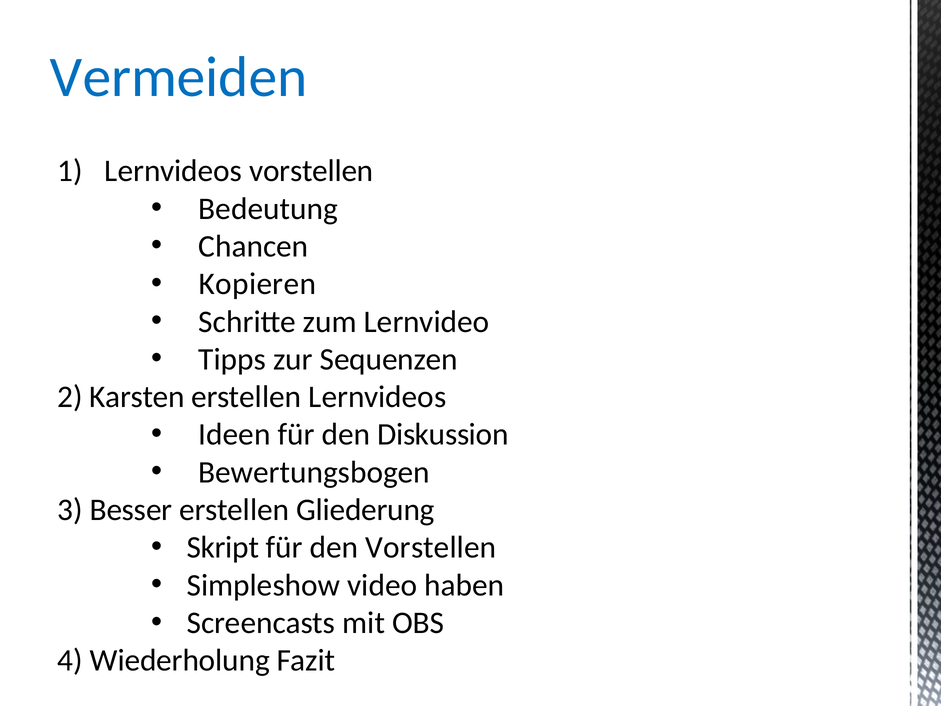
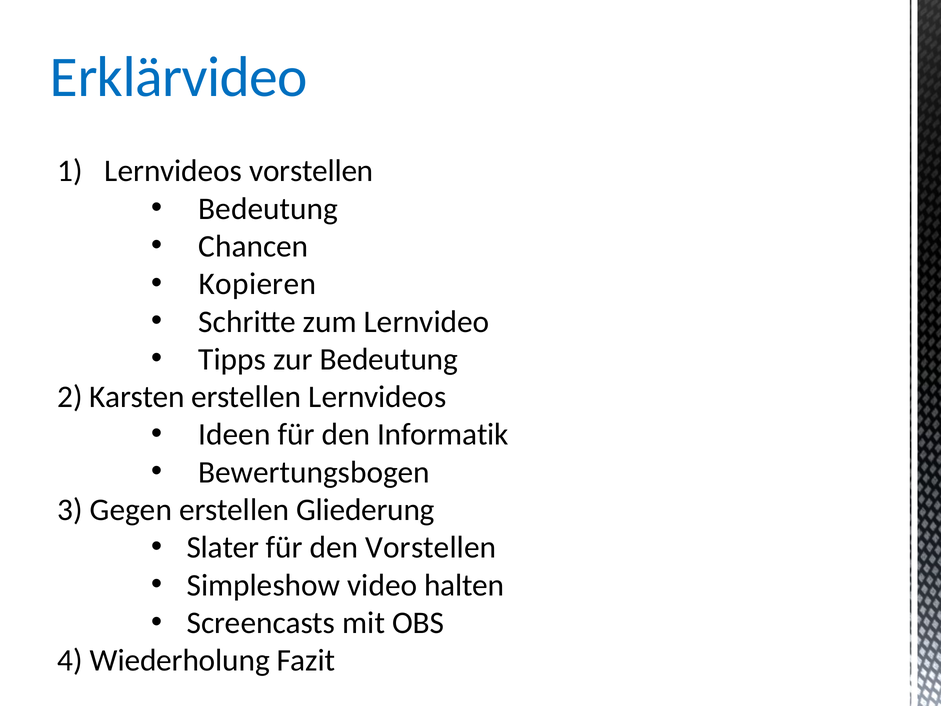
Vermeiden: Vermeiden -> Erklärvideo (179, 77)
zur Sequenzen: Sequenzen -> Bedeutung (389, 359)
Diskussion: Diskussion -> Informatik (443, 434)
Besser: Besser -> Gegen (131, 510)
Skript: Skript -> Slater (223, 547)
haben: haben -> halten (464, 585)
